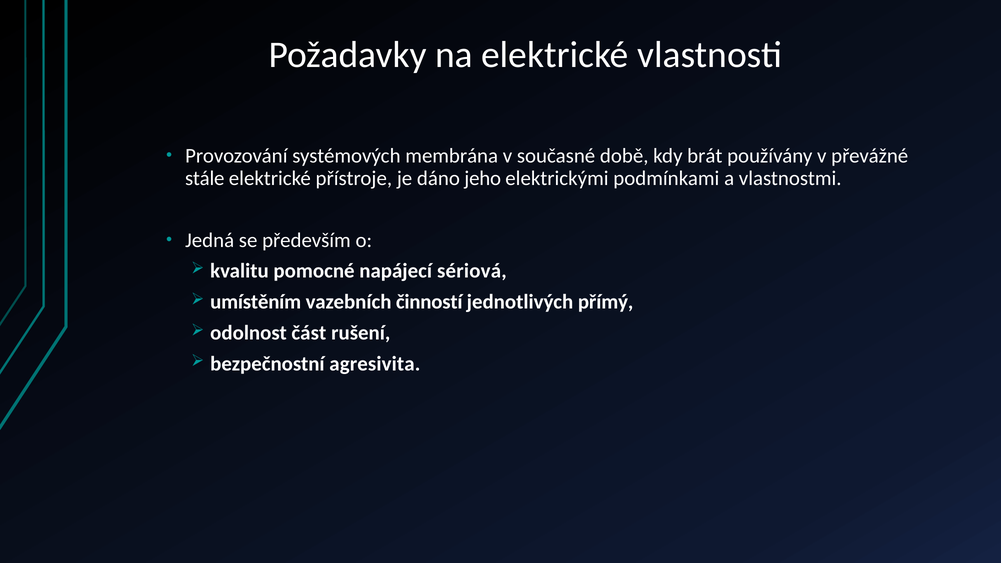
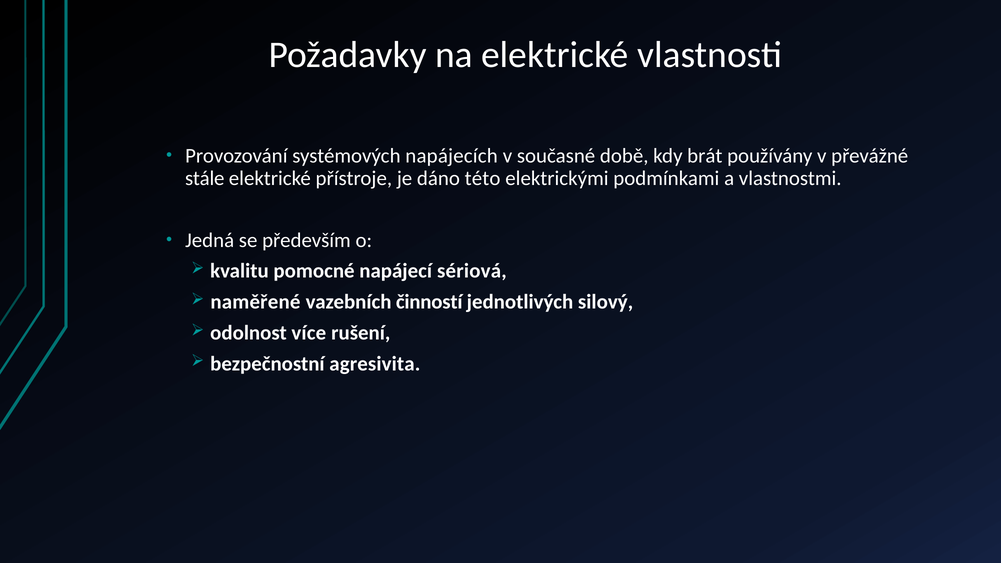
membrána: membrána -> napájecích (452, 156)
jeho: jeho -> této (483, 178)
umístěním: umístěním -> naměřené (255, 302)
přímý: přímý -> silový (606, 302)
část: část -> více (309, 333)
